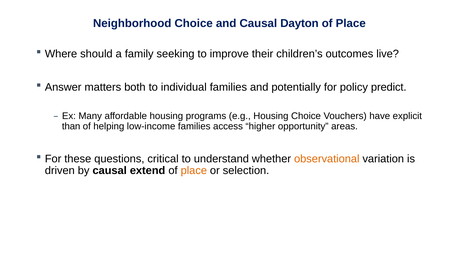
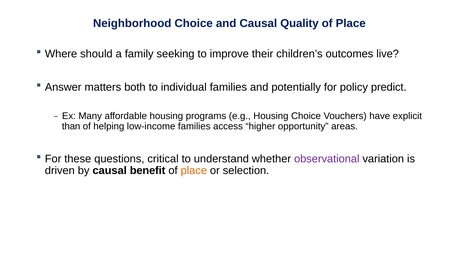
Dayton: Dayton -> Quality (299, 23)
observational colour: orange -> purple (327, 159)
extend: extend -> benefit (148, 171)
